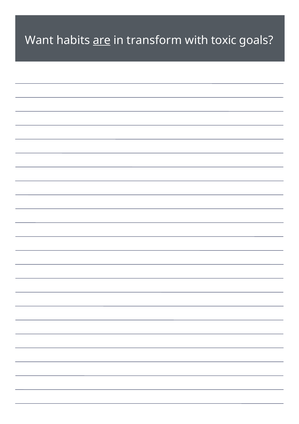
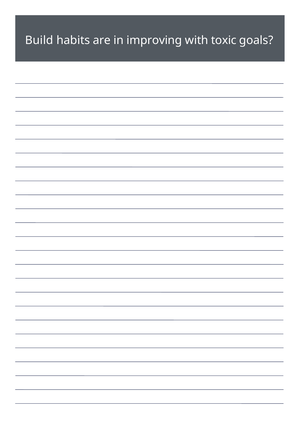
Want: Want -> Build (39, 40)
are underline: present -> none (102, 40)
transform: transform -> improving (154, 40)
